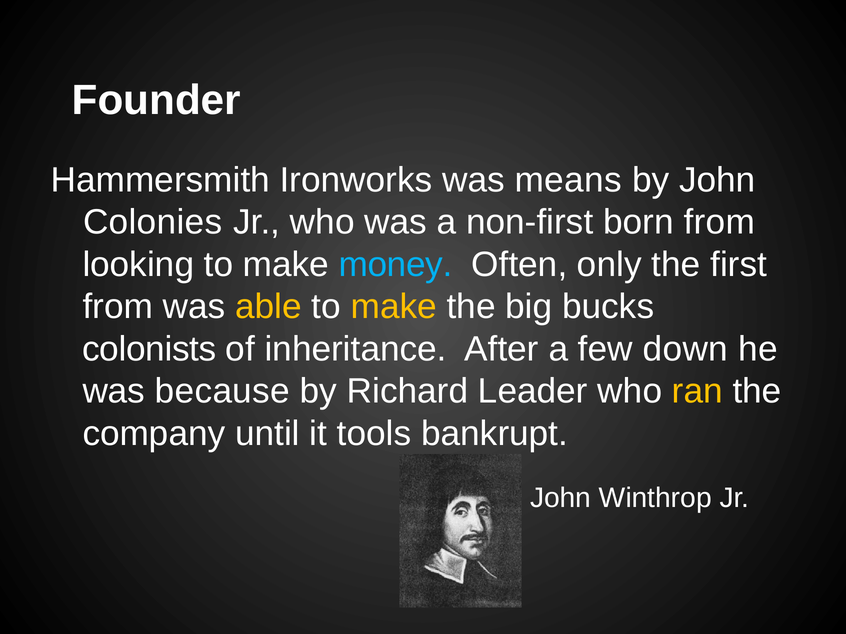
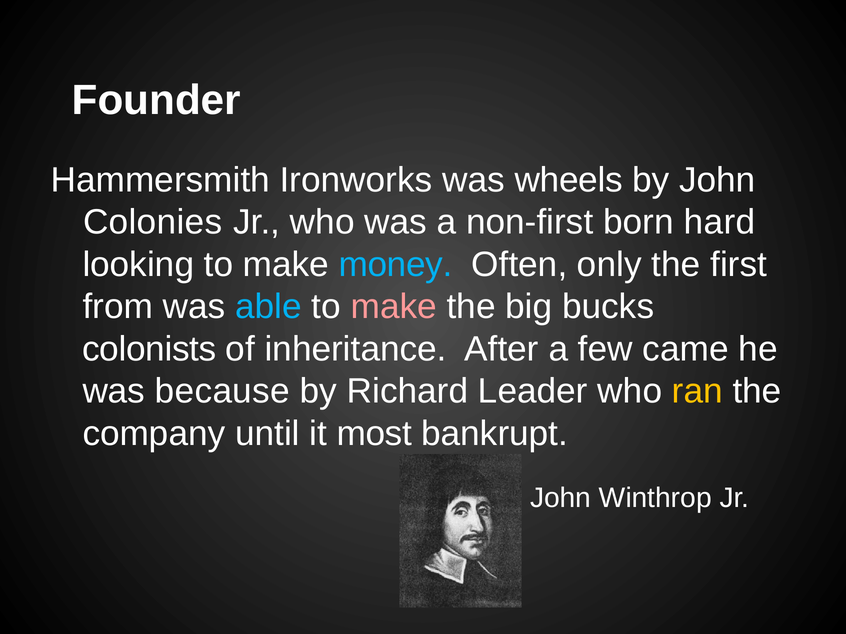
means: means -> wheels (569, 180)
born from: from -> hard (720, 222)
able colour: yellow -> light blue (268, 307)
make colour: yellow -> pink (394, 307)
down: down -> came (686, 349)
tools: tools -> most (374, 434)
